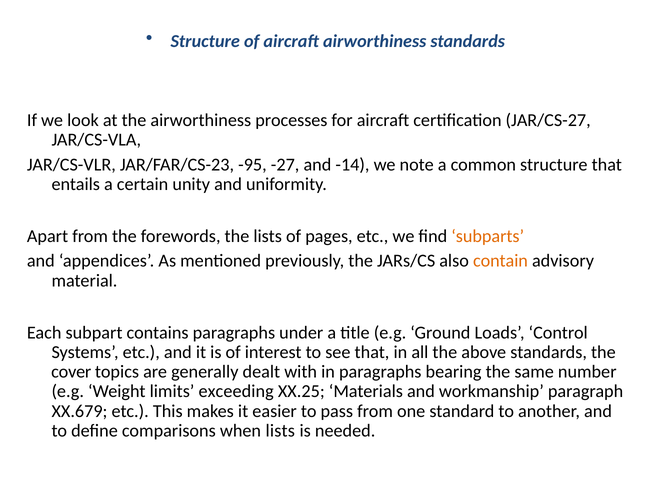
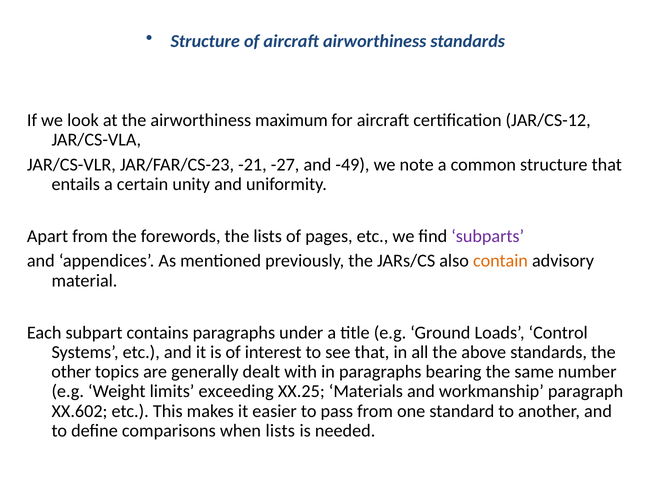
processes: processes -> maximum (291, 120)
JAR/CS-27: JAR/CS-27 -> JAR/CS-12 (548, 120)
-95: -95 -> -21 (252, 164)
-14: -14 -> -49 (352, 164)
subparts colour: orange -> purple (488, 236)
cover: cover -> other (71, 371)
XX.679: XX.679 -> XX.602 (79, 411)
